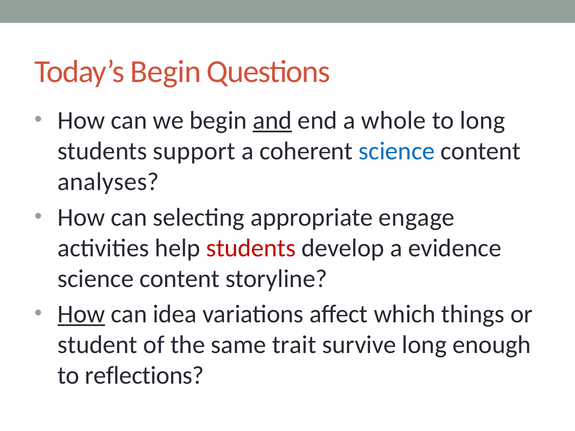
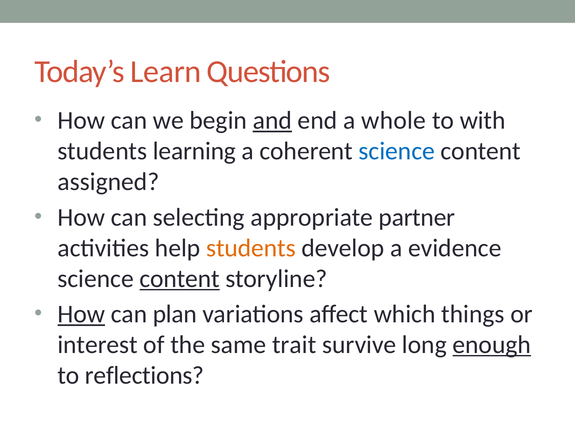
Today’s Begin: Begin -> Learn (166, 72)
to long: long -> with (483, 121)
support: support -> learning (194, 151)
analyses: analyses -> assigned (108, 182)
engage: engage -> partner (417, 217)
students colour: red -> orange (251, 248)
content underline: none -> present (180, 279)
idea: idea -> plan (175, 314)
student: student -> interest (98, 345)
enough underline: none -> present (492, 345)
